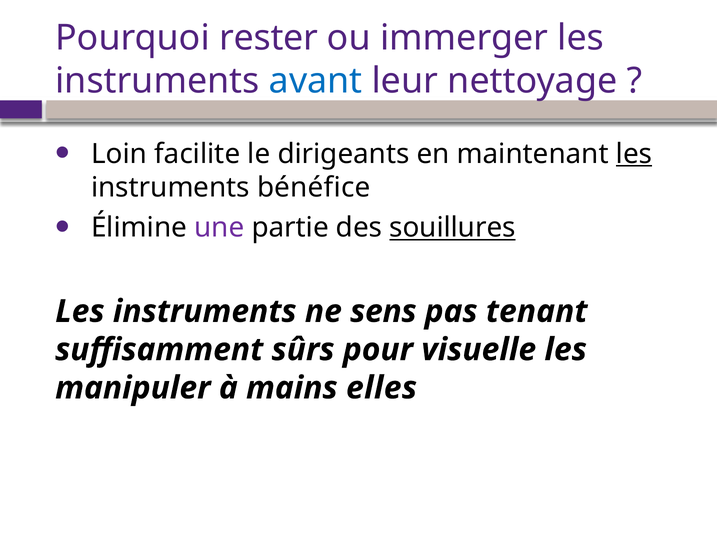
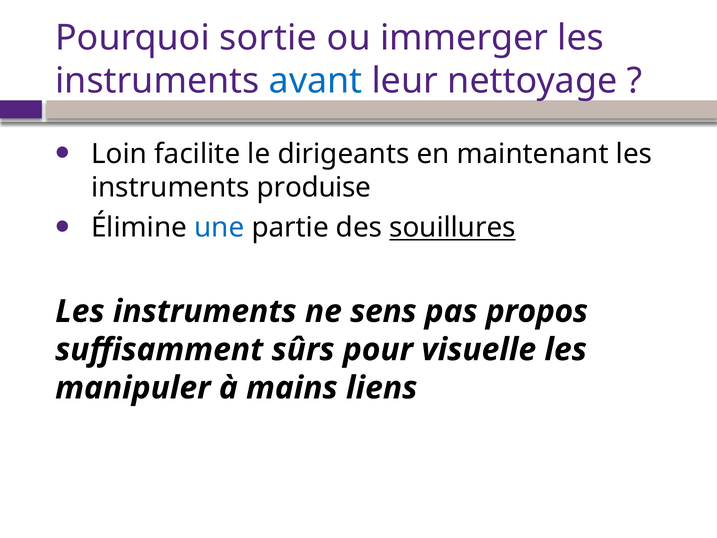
rester: rester -> sortie (268, 38)
les underline: present -> none (634, 154)
bénéfice: bénéfice -> produise (314, 187)
une colour: purple -> blue (219, 228)
tenant: tenant -> propos (537, 311)
elles: elles -> liens (382, 388)
